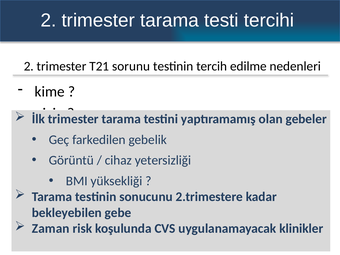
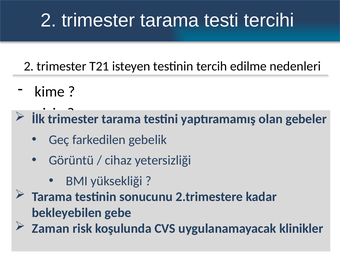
sorunu: sorunu -> isteyen (131, 66)
